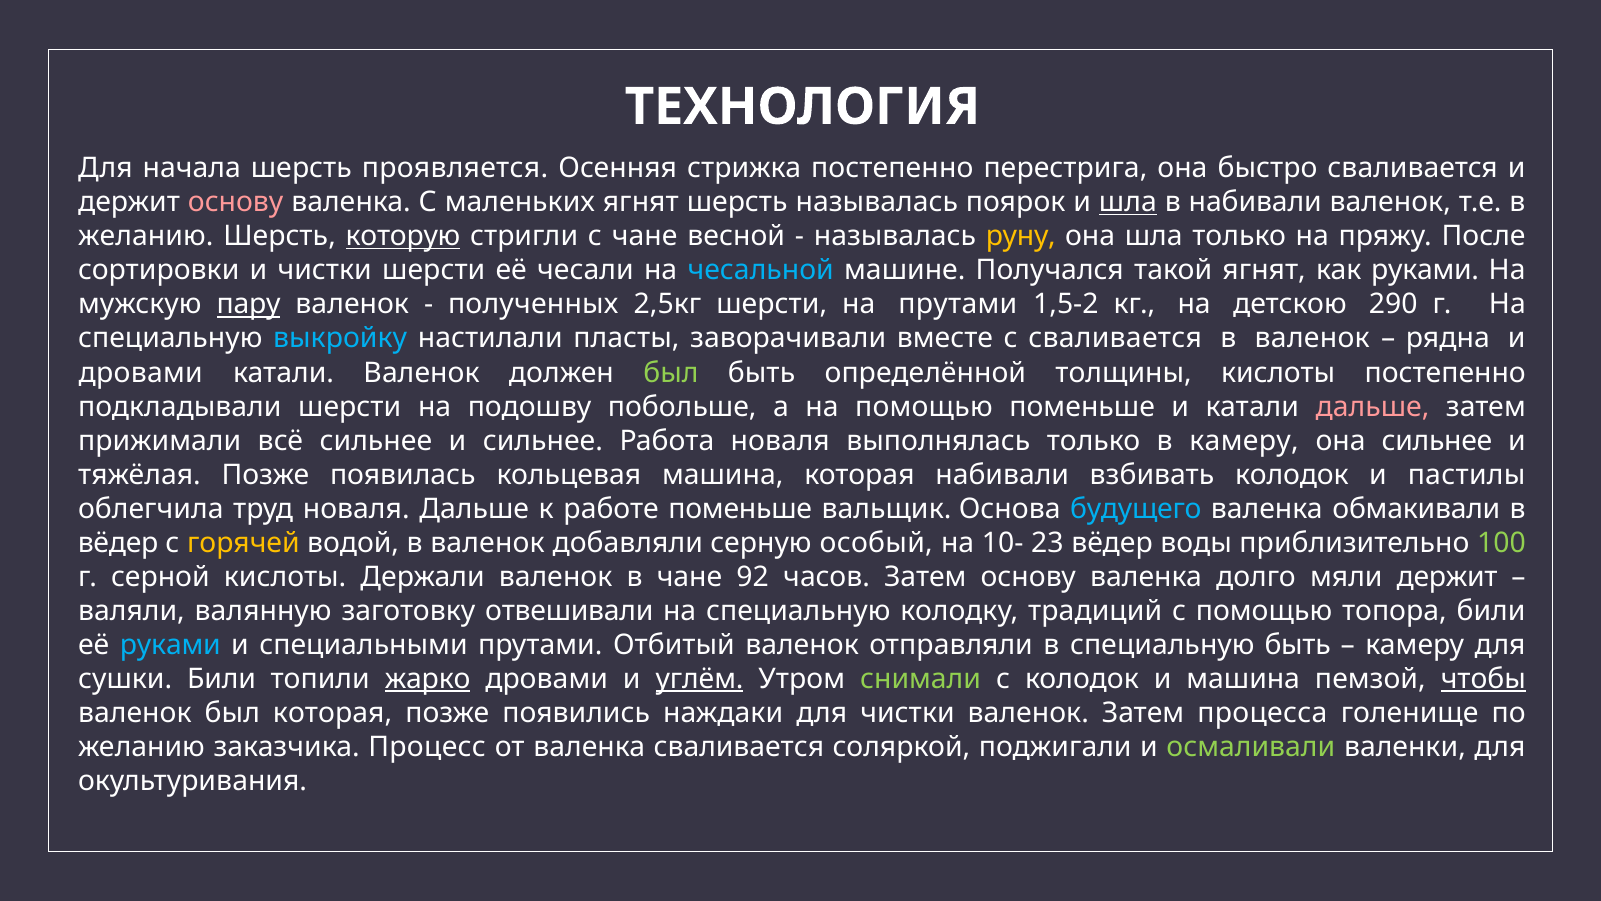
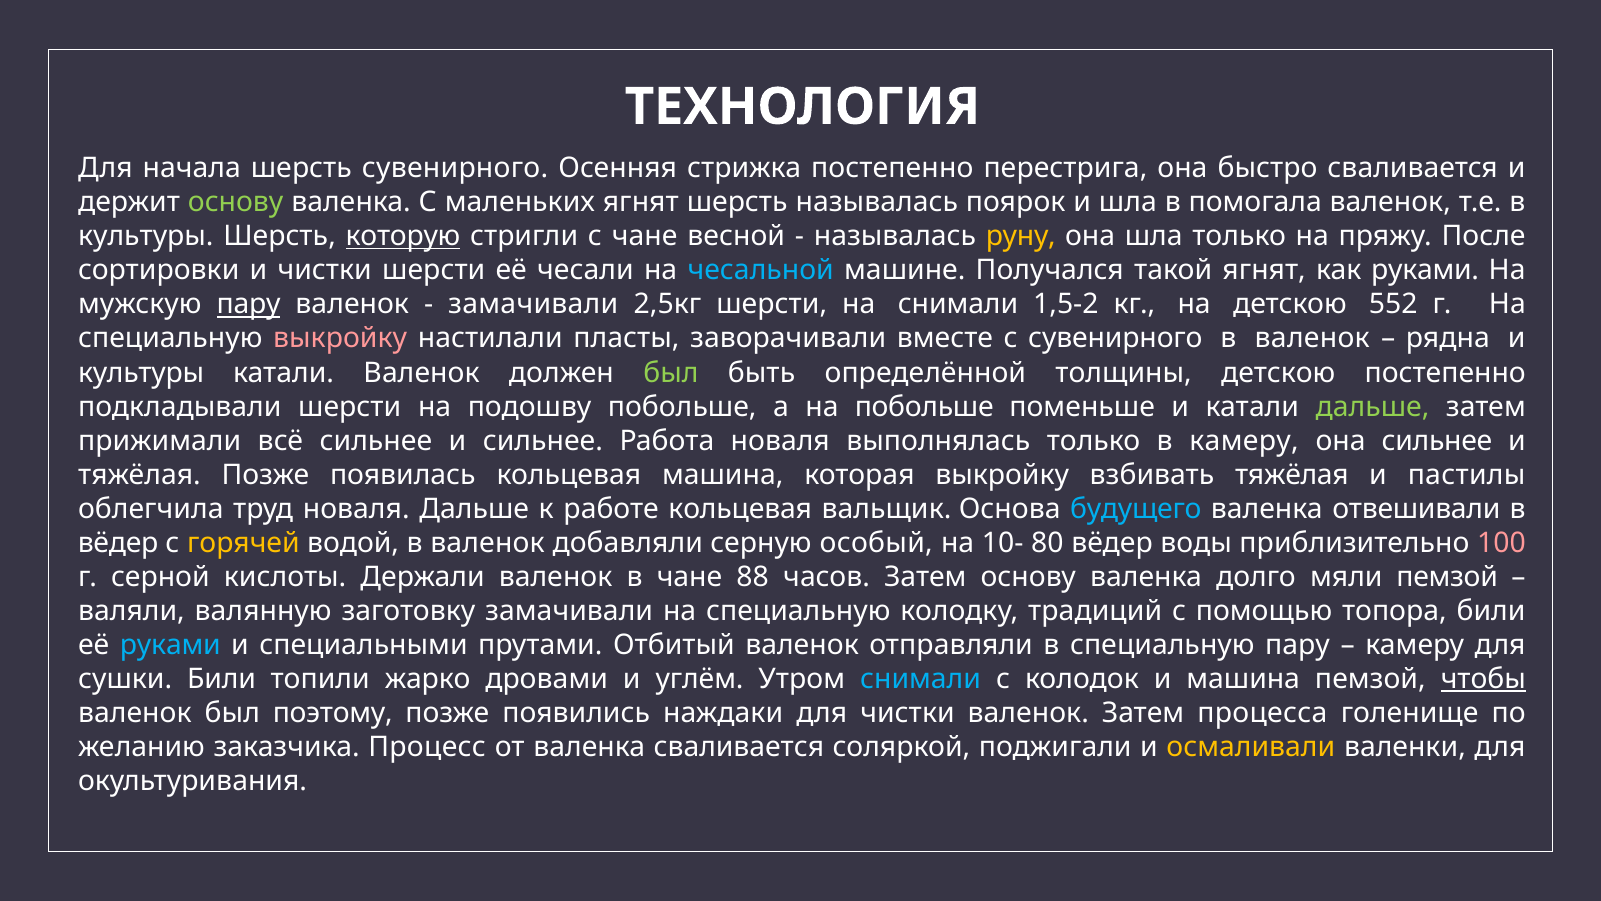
шерсть проявляется: проявляется -> сувенирного (455, 168)
основу colour: pink -> light green (236, 202)
шла underline: present -> none (1128, 202)
в набивали: набивали -> помогала (1255, 202)
желанию: желанию -> культуры (146, 236)
полученных: полученных -> замачивали (533, 304)
на прутами: прутами -> снимали (958, 304)
290: 290 -> 552 (1393, 304)
выкройку colour: light blue -> pink (340, 338)
с сваливается: сваливается -> сувенирного (1115, 338)
дровами: дровами -> культуры (141, 372)
толщины кислоты: кислоты -> детскою (1278, 372)
на помощью: помощью -> побольше (924, 407)
дальше colour: pink -> light green (1372, 407)
которая набивали: набивали -> выкройку (1002, 475)
взбивать колодок: колодок -> тяжёлая (1292, 475)
работе поменьше: поменьше -> кольцевая (740, 509)
обмакивали: обмакивали -> отвешивали (1416, 509)
23: 23 -> 80 (1047, 543)
100 colour: light green -> pink (1501, 543)
92: 92 -> 88 (753, 577)
мяли держит: держит -> пемзой (1447, 577)
заготовку отвешивали: отвешивали -> замачивали (569, 611)
специальную быть: быть -> пару (1298, 645)
жарко underline: present -> none (428, 679)
углём underline: present -> none (700, 679)
снимали colour: light green -> light blue (921, 679)
был которая: которая -> поэтому (333, 713)
осмаливали colour: light green -> yellow (1251, 747)
